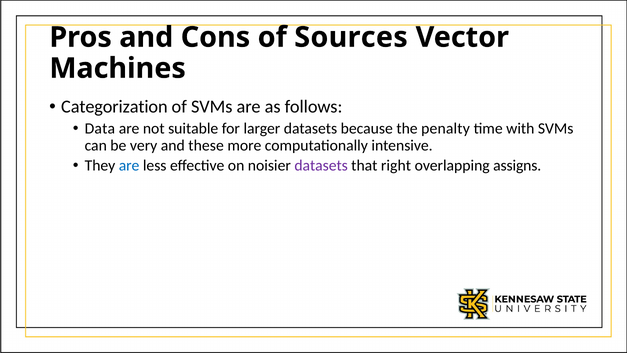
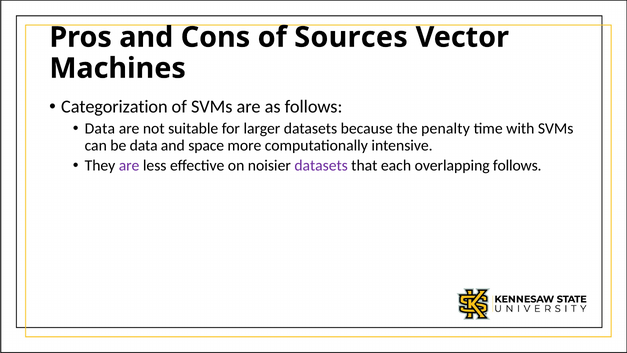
be very: very -> data (144, 145)
these: these -> space (206, 145)
are colour: blue -> purple (129, 166)
right: right -> each (396, 166)
overlapping assigns: assigns -> follows (517, 166)
